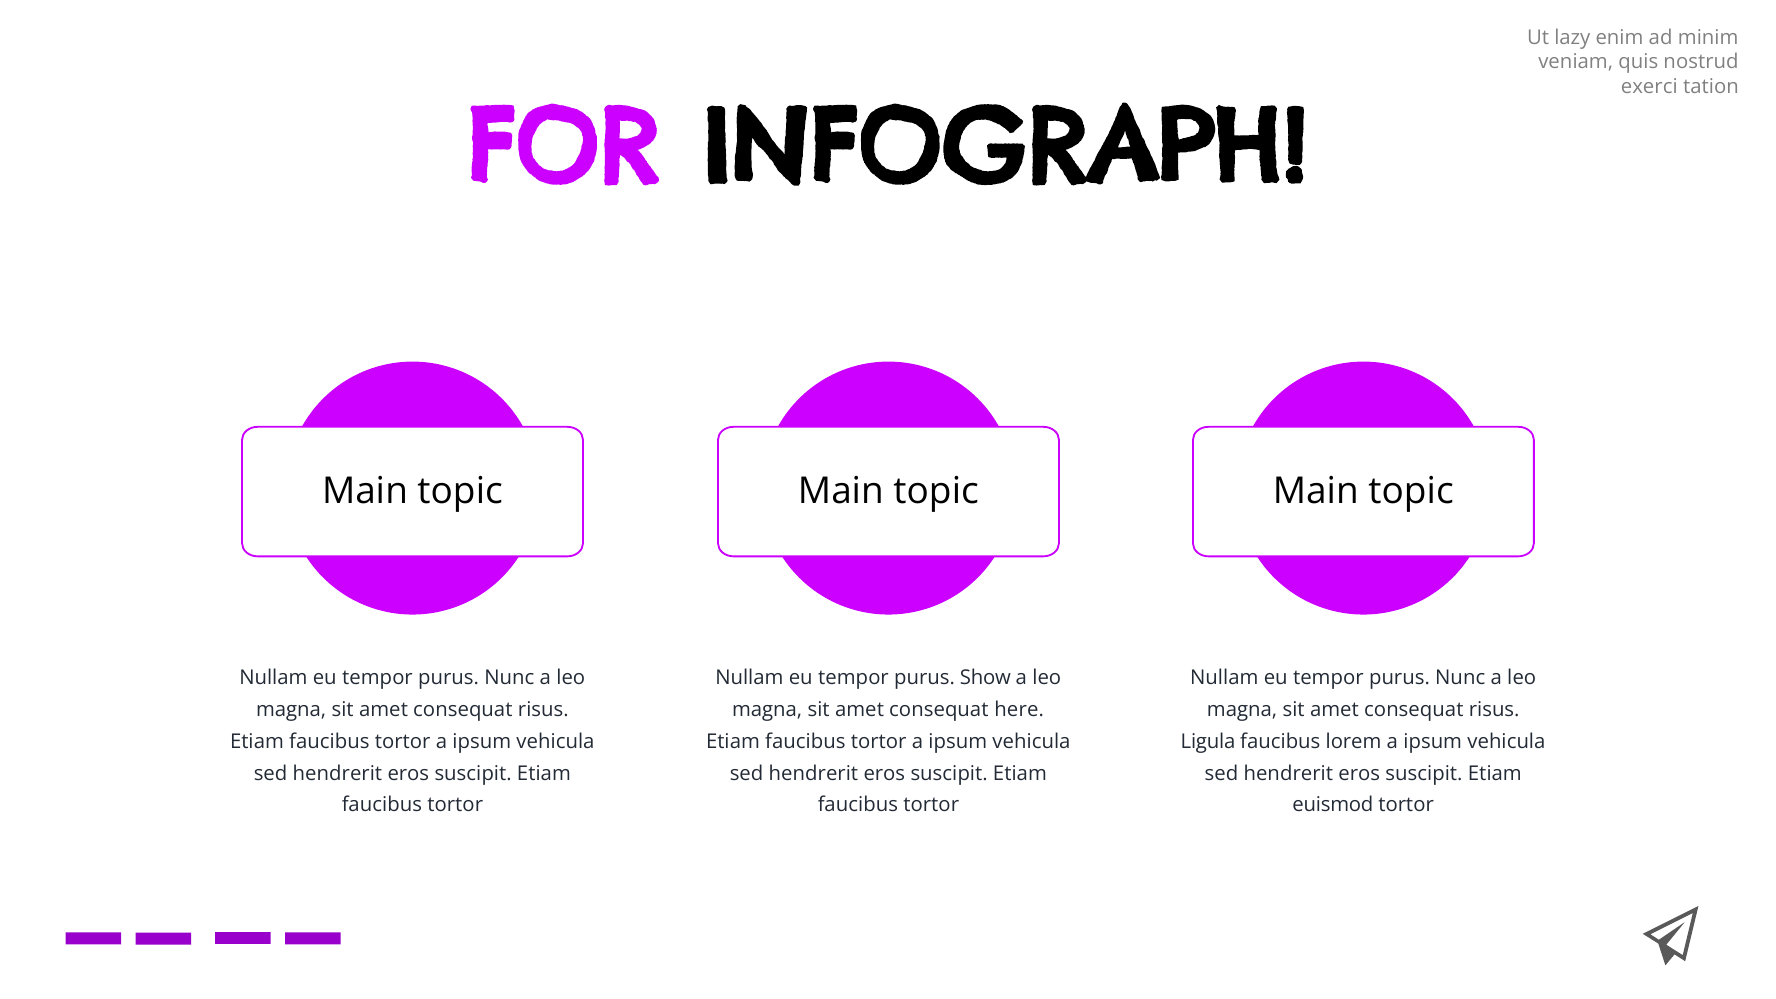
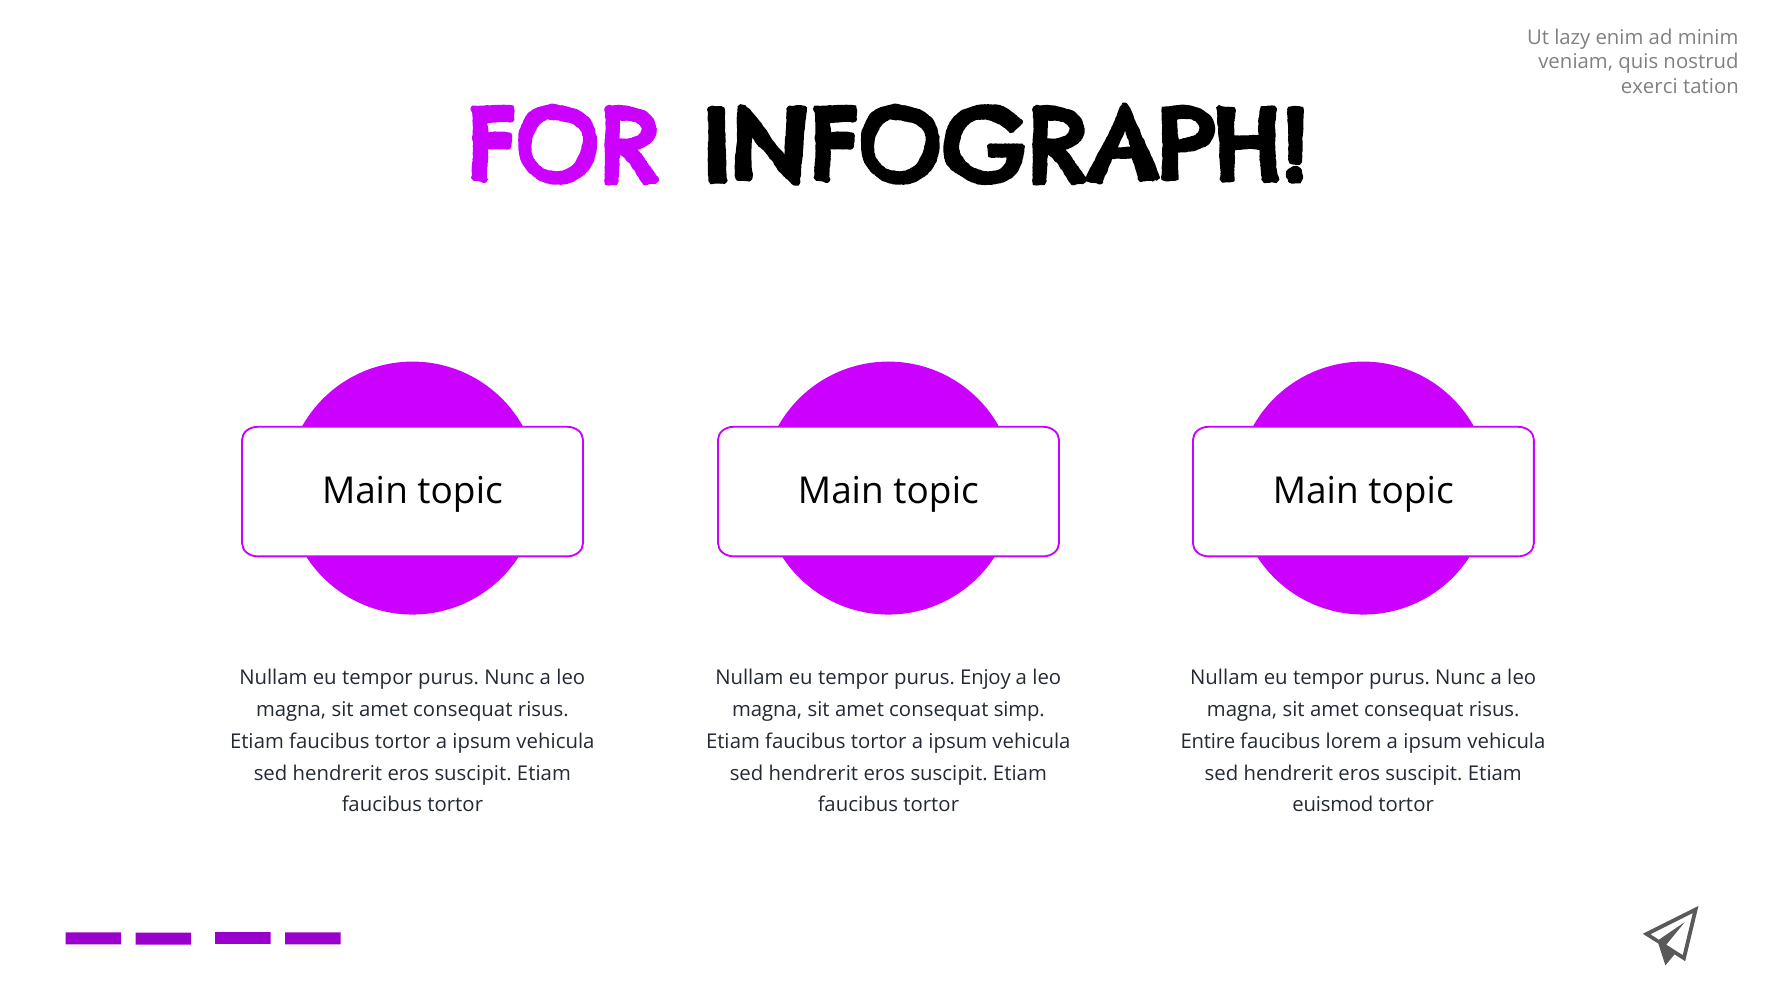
Show: Show -> Enjoy (985, 678)
here: here -> simp (1019, 710)
Ligula: Ligula -> Entire (1208, 742)
